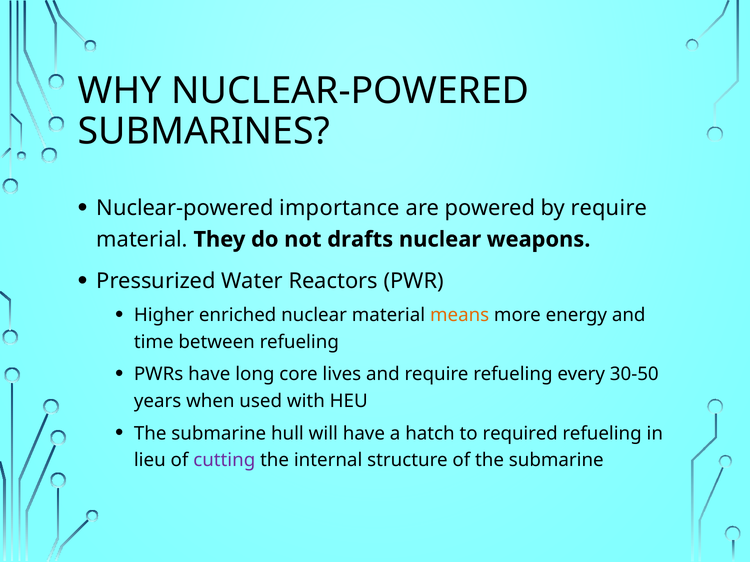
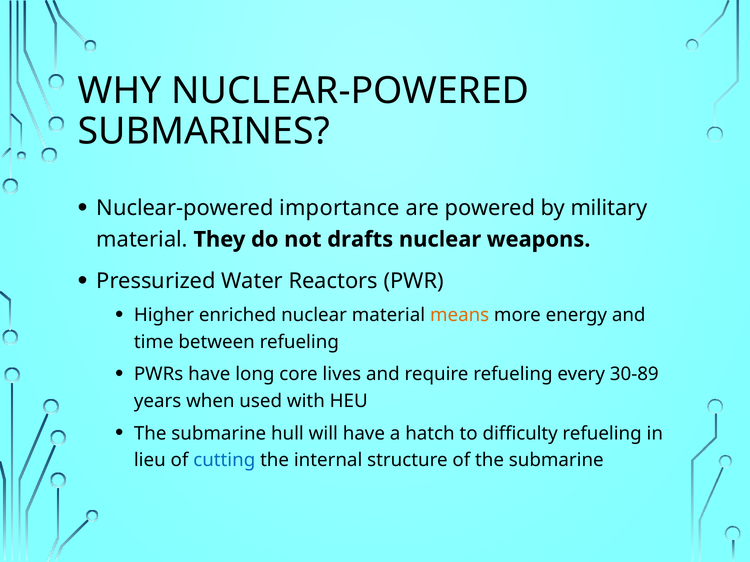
by require: require -> military (609, 208)
30-50: 30-50 -> 30-89 (634, 375)
required: required -> difficulty (520, 434)
cutting colour: purple -> blue (224, 461)
